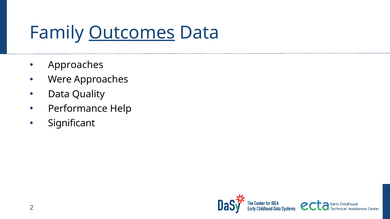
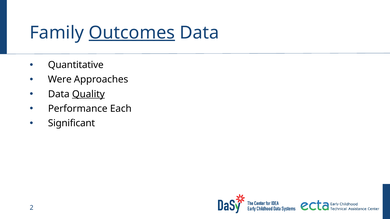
Approaches: Approaches -> Quantitative (76, 65)
Quality underline: none -> present (88, 94)
Help: Help -> Each (121, 109)
